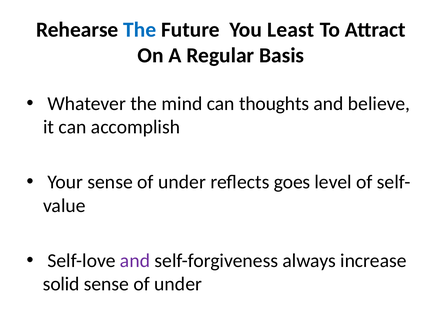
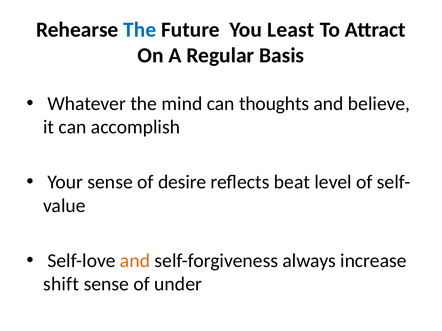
Your sense of under: under -> desire (182, 182)
goes: goes -> beat (292, 182)
and colour: purple -> orange (135, 261)
solid: solid -> shift (61, 285)
